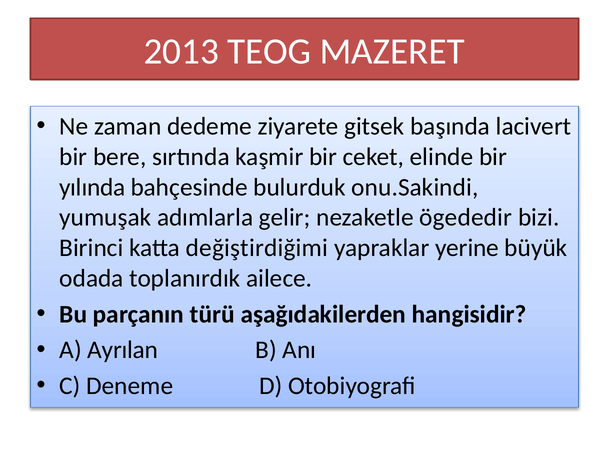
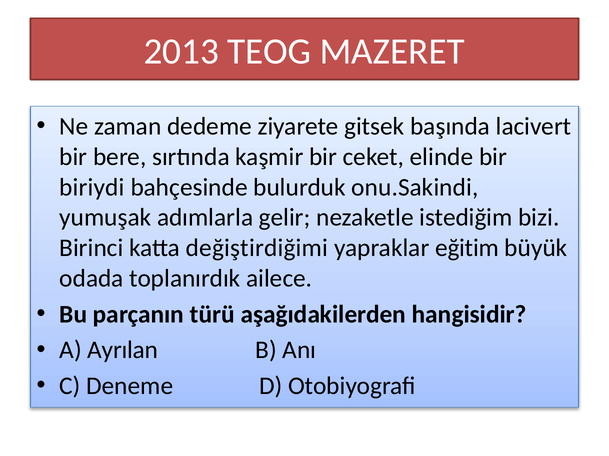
yılında: yılında -> biriydi (92, 188)
ögededir: ögededir -> istediğim (466, 218)
yerine: yerine -> eğitim (467, 248)
